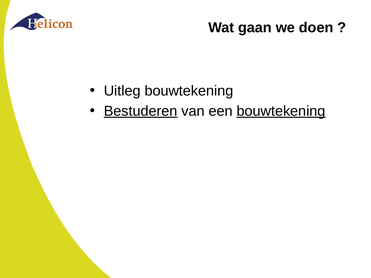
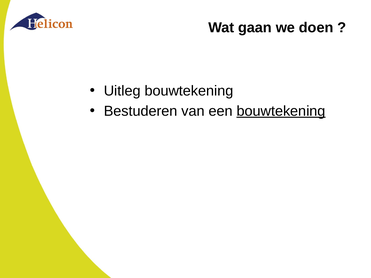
Bestuderen underline: present -> none (141, 111)
